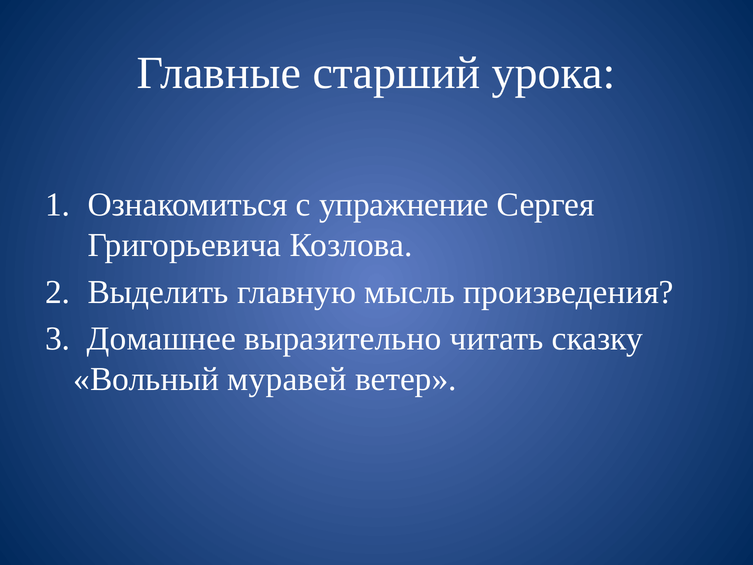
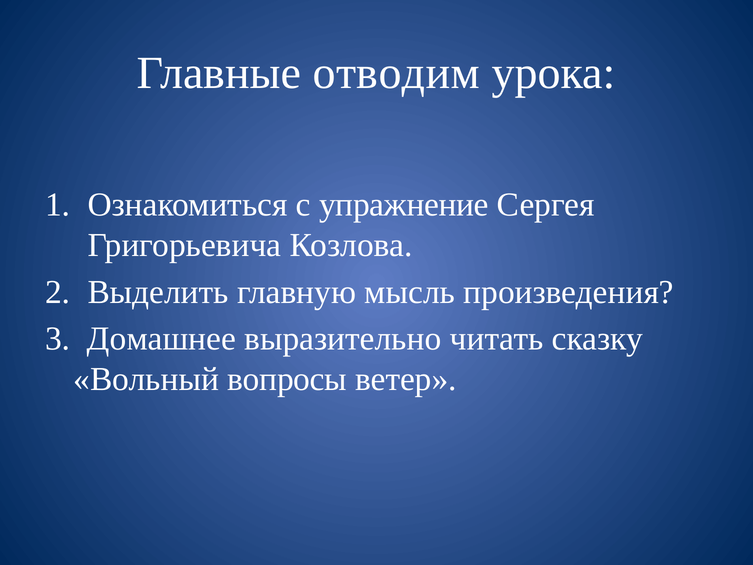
старший: старший -> отводим (396, 73)
муравей: муравей -> вопросы (287, 379)
